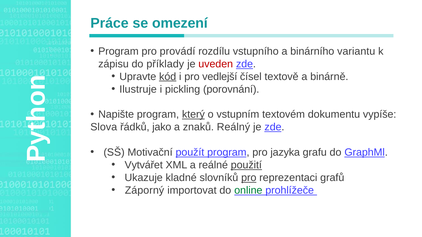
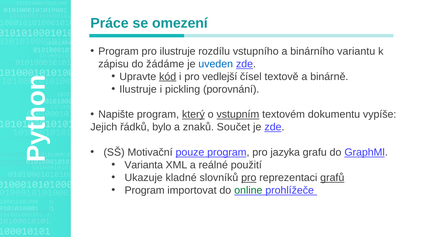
pro provádí: provádí -> ilustruje (178, 51)
příklady: příklady -> žádáme (165, 64)
uveden colour: red -> blue (216, 64)
vstupním underline: none -> present (238, 115)
Slova: Slova -> Jejich (104, 127)
jako: jako -> bylo (162, 127)
Reálný: Reálný -> Součet (233, 127)
použít: použít -> pouze (190, 153)
Vytvářet: Vytvářet -> Varianta (144, 165)
použití underline: present -> none (246, 165)
grafů underline: none -> present (332, 178)
Záporný: Záporný -> Program (145, 191)
